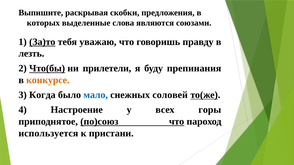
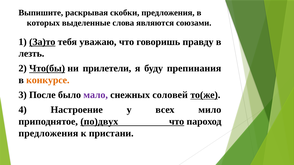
Когда: Когда -> После (42, 95)
мало colour: blue -> purple (96, 95)
горы: горы -> мило (210, 110)
по)союз: по)союз -> по)двух (99, 122)
используется: используется -> предложения (48, 134)
